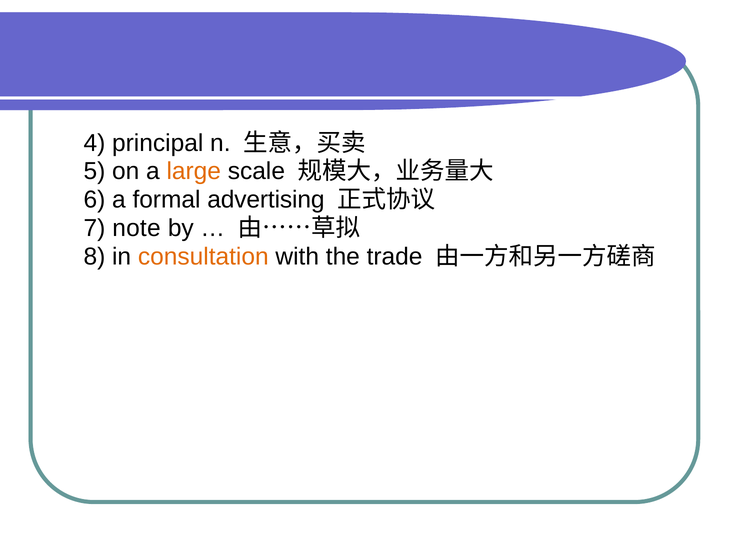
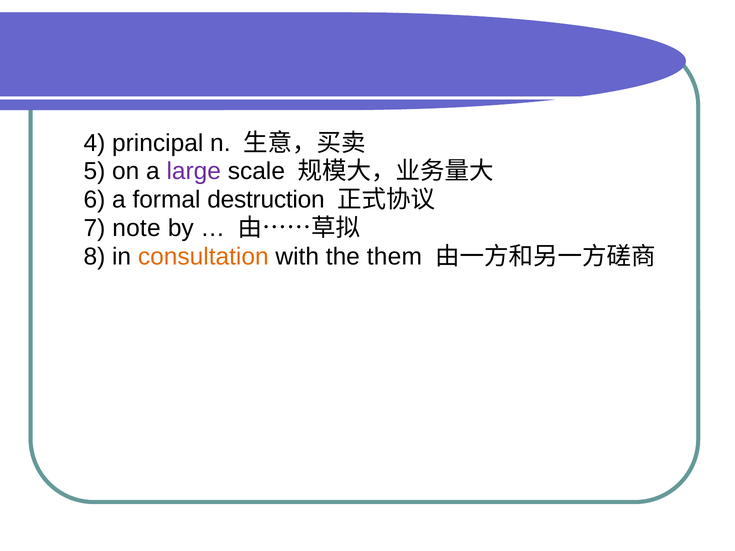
large colour: orange -> purple (194, 171)
advertising: advertising -> destruction (266, 200)
trade: trade -> them (394, 257)
